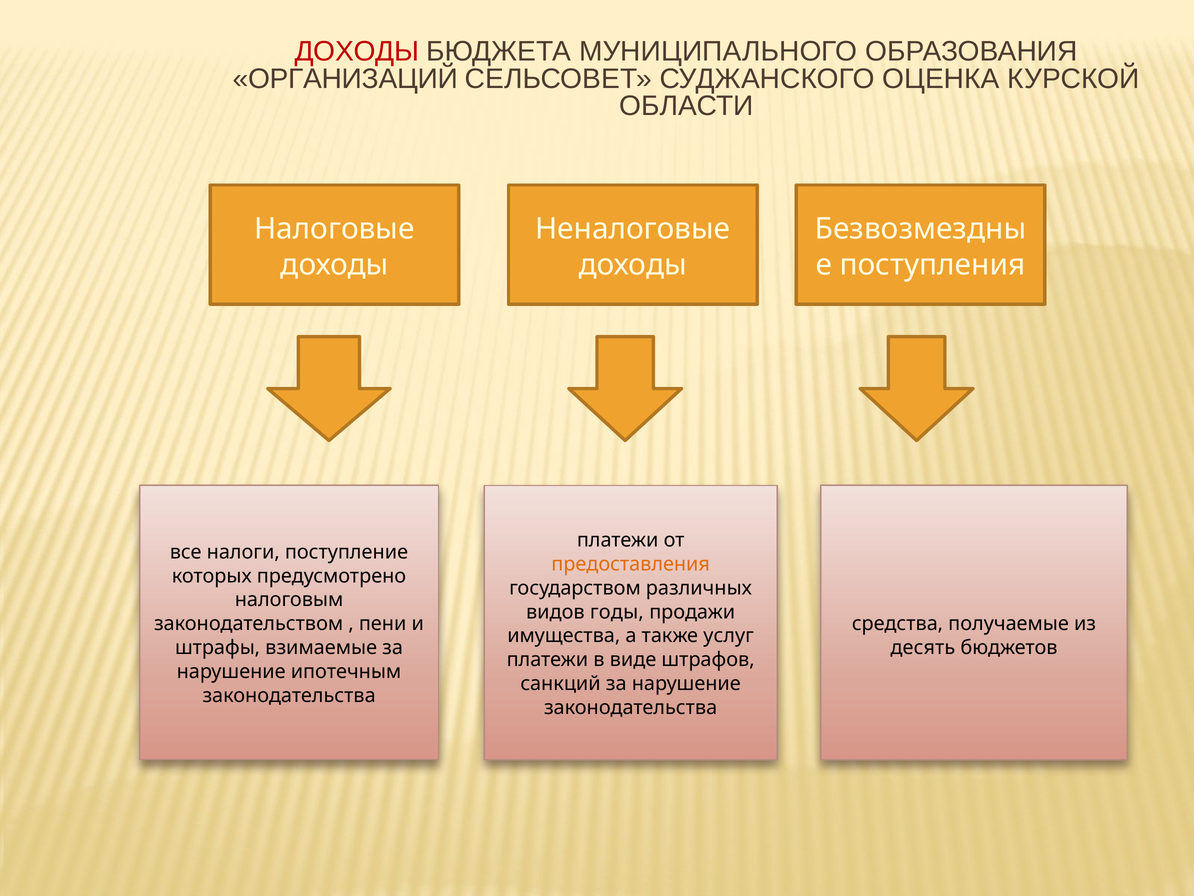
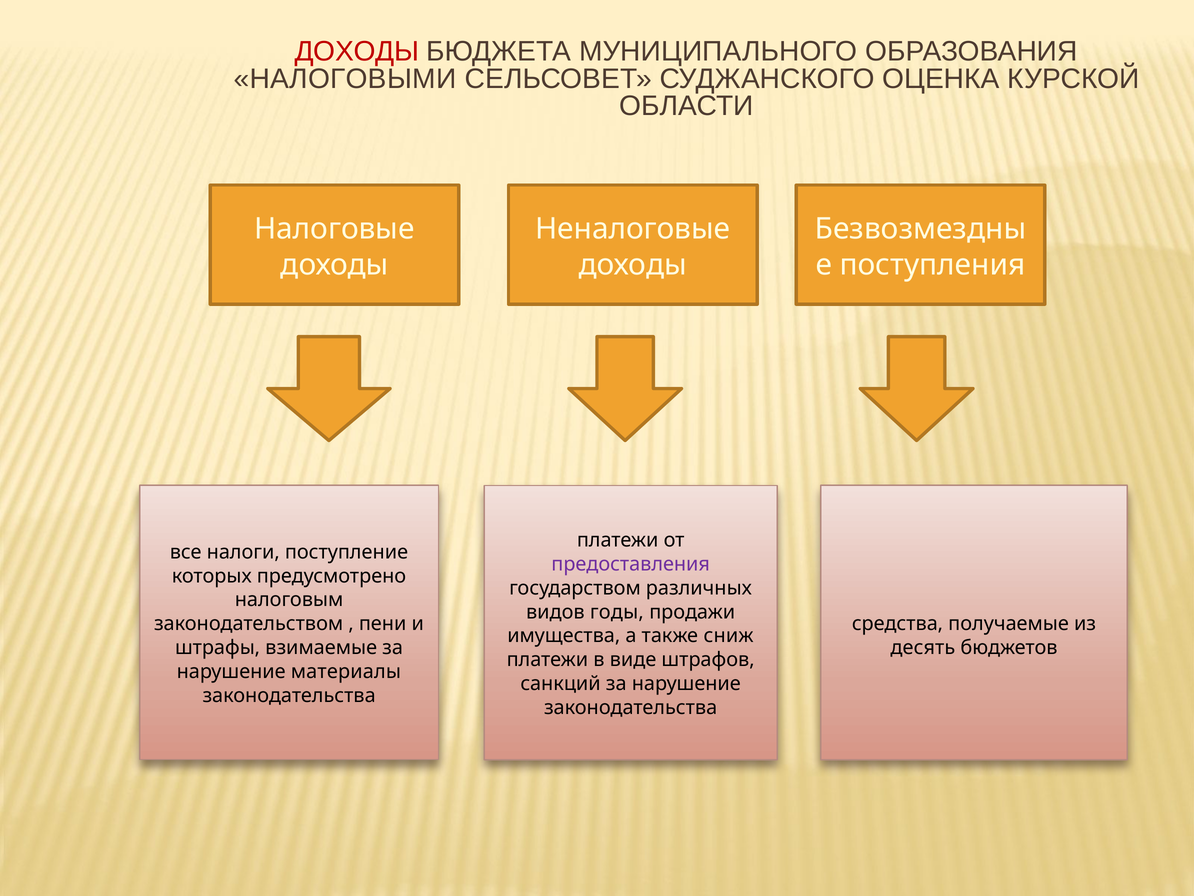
ОРГАНИЗАЦИЙ: ОРГАНИЗАЦИЙ -> НАЛОГОВЫМИ (345, 79)
предоставления colour: orange -> purple (631, 564)
услуг: услуг -> сниж (729, 636)
ипотечным: ипотечным -> материалы (346, 671)
